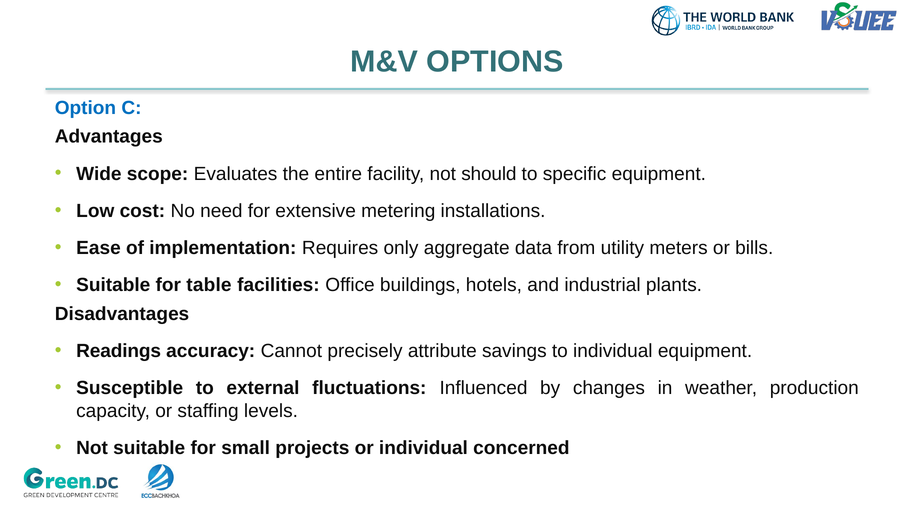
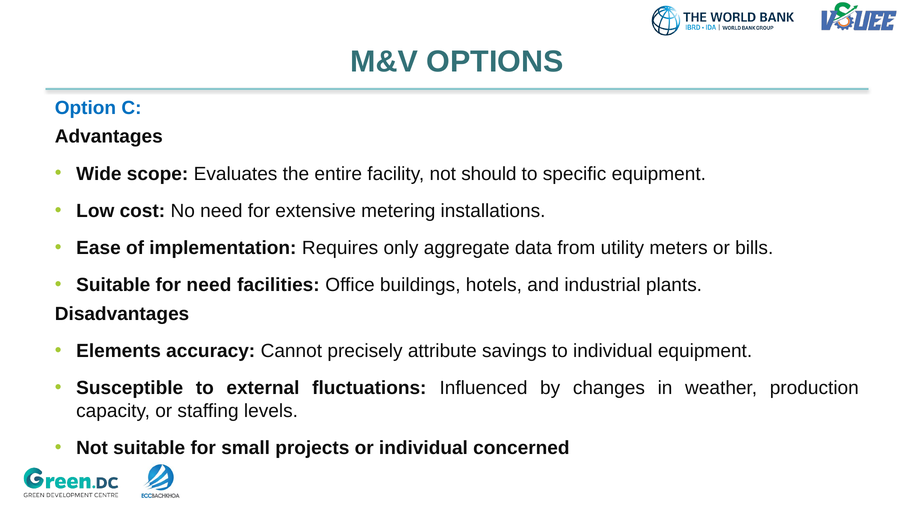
for table: table -> need (209, 285)
Readings: Readings -> Elements (119, 351)
